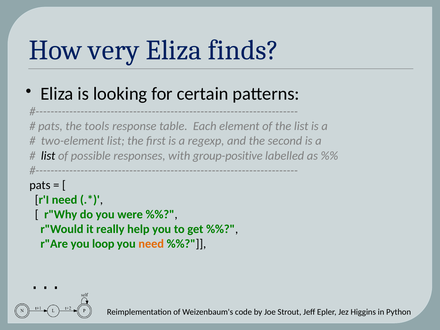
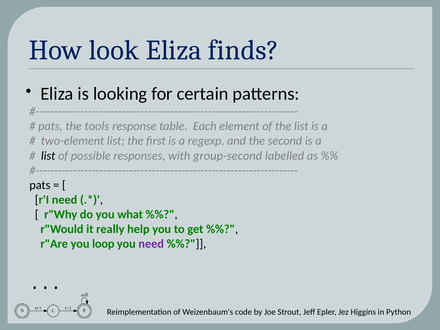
very: very -> look (114, 50)
group-positive: group-positive -> group-second (228, 156)
were: were -> what (130, 214)
need colour: orange -> purple (151, 244)
